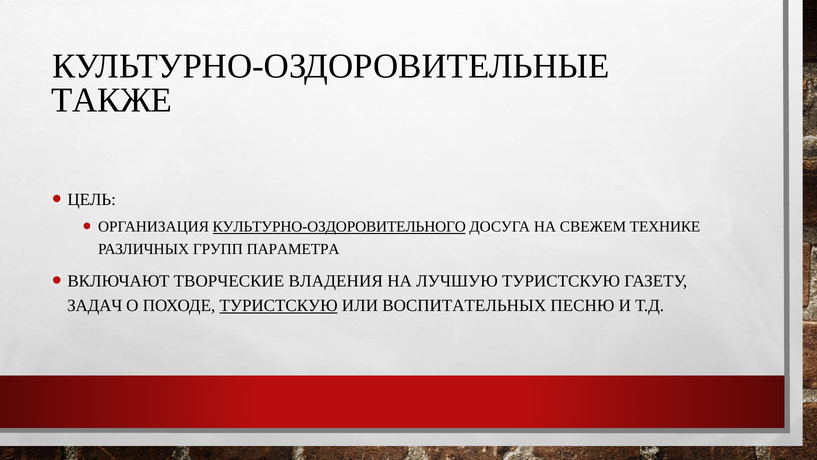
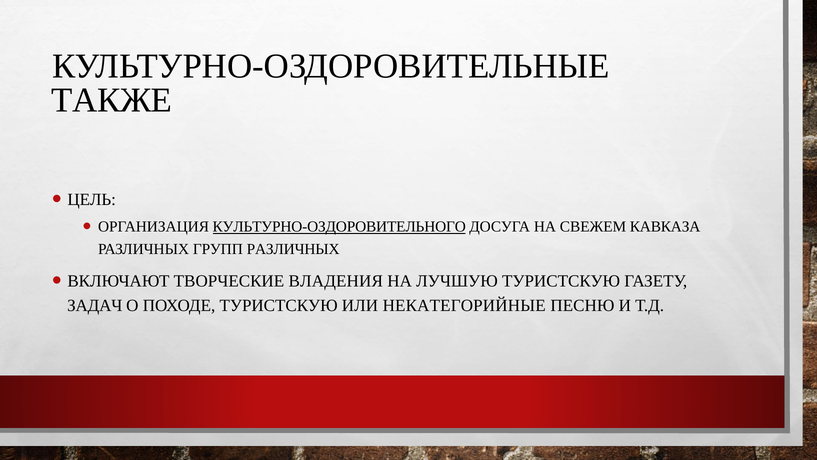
ТЕХНИКЕ: ТЕХНИКЕ -> КАВКАЗА (665, 227)
ГРУПП ПАРАМЕТРА: ПАРАМЕТРА -> РАЗЛИЧНЫХ (293, 249)
ТУРИСТСКУЮ underline: present -> none (279, 305)
ВОСПИТАТЕЛЬНЫХ: ВОСПИТАТЕЛЬНЫХ -> НЕКАТЕГОРИЙНЫЕ (464, 305)
